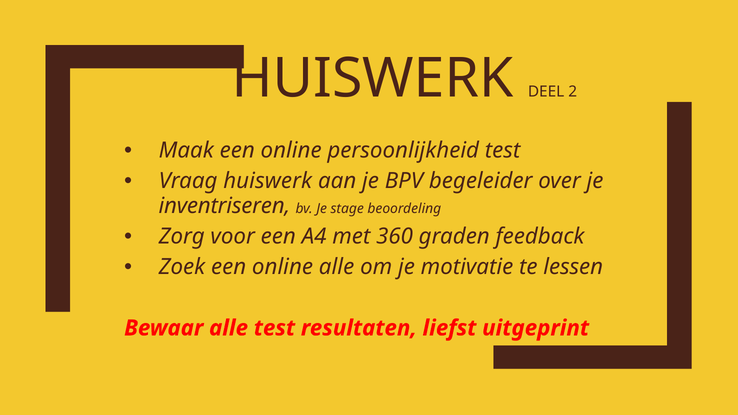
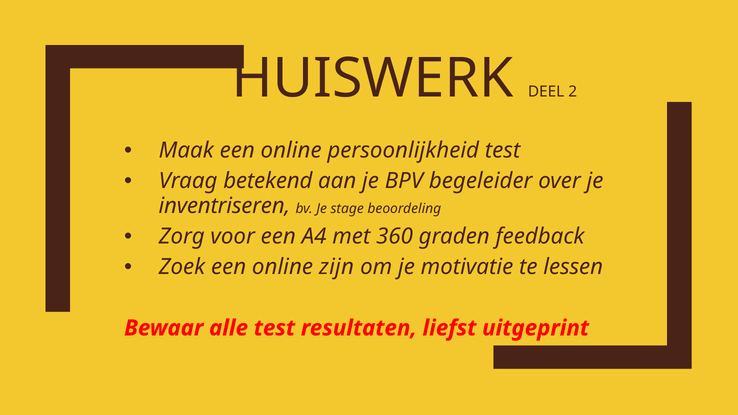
Vraag huiswerk: huiswerk -> betekend (268, 181)
online alle: alle -> zijn (336, 267)
